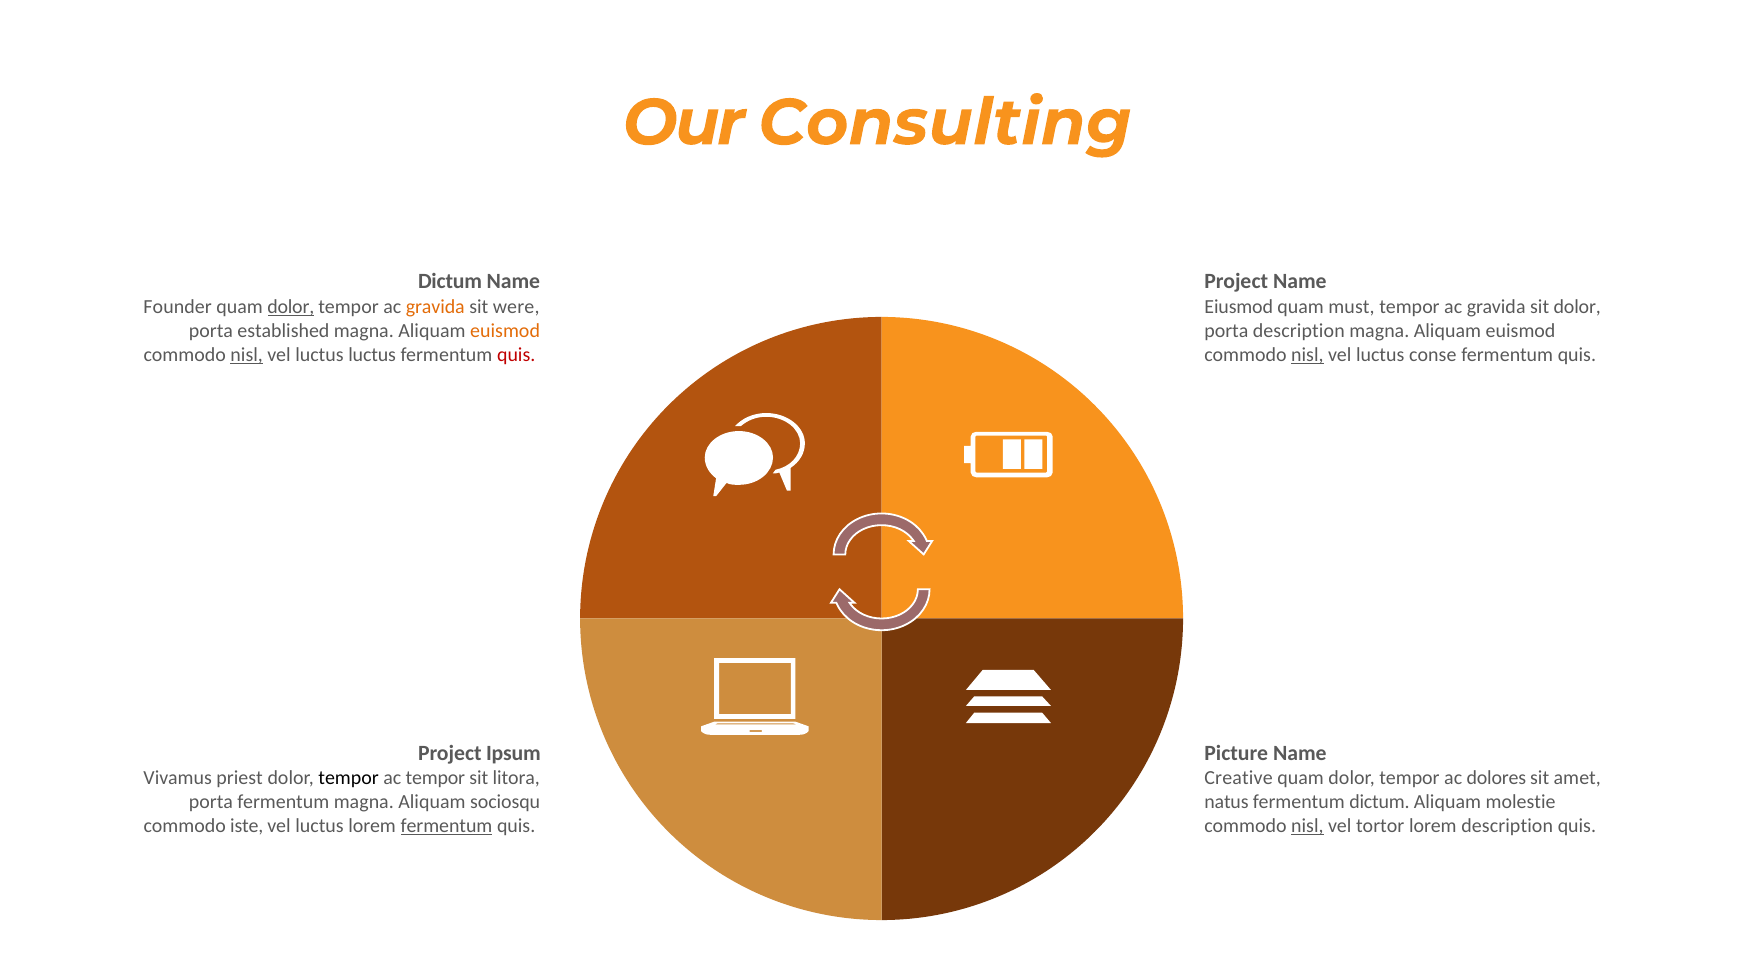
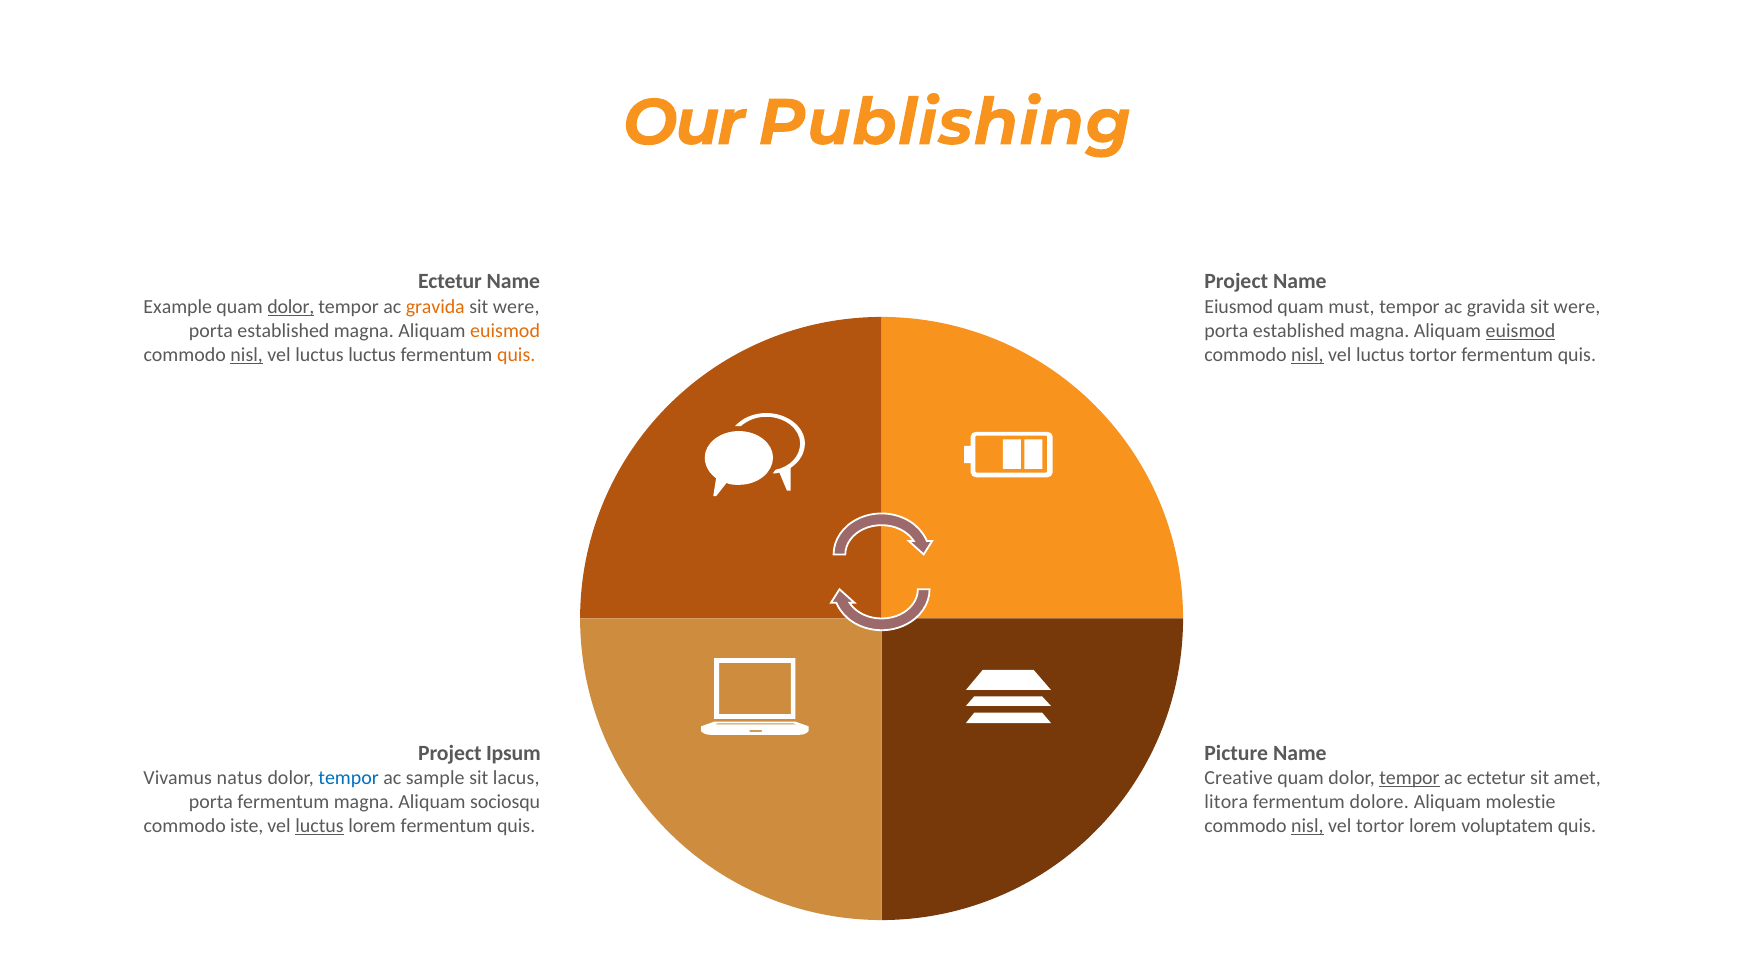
Consulting: Consulting -> Publishing (944, 123)
Dictum: Dictum -> Ectetur (450, 282)
Founder: Founder -> Example (178, 307)
dolor: dolor -> were (1577, 307)
description: description -> established (1299, 331)
euismod underline: none -> present (1521, 331)
quis colour: red -> orange (516, 355)
luctus conse: conse -> tortor (1433, 355)
priest: priest -> natus (240, 778)
tempor colour: black -> blue (349, 778)
ac tempor: tempor -> sample (435, 778)
litora: litora -> lacus (516, 778)
tempor underline: none -> present (1409, 778)
ac dolores: dolores -> ectetur (1496, 778)
natus: natus -> litora (1226, 802)
fermentum dictum: dictum -> dolore (1379, 802)
luctus underline: none -> present (320, 826)
fermentum underline: present -> none (446, 826)
lorem description: description -> voluptatem (1507, 826)
